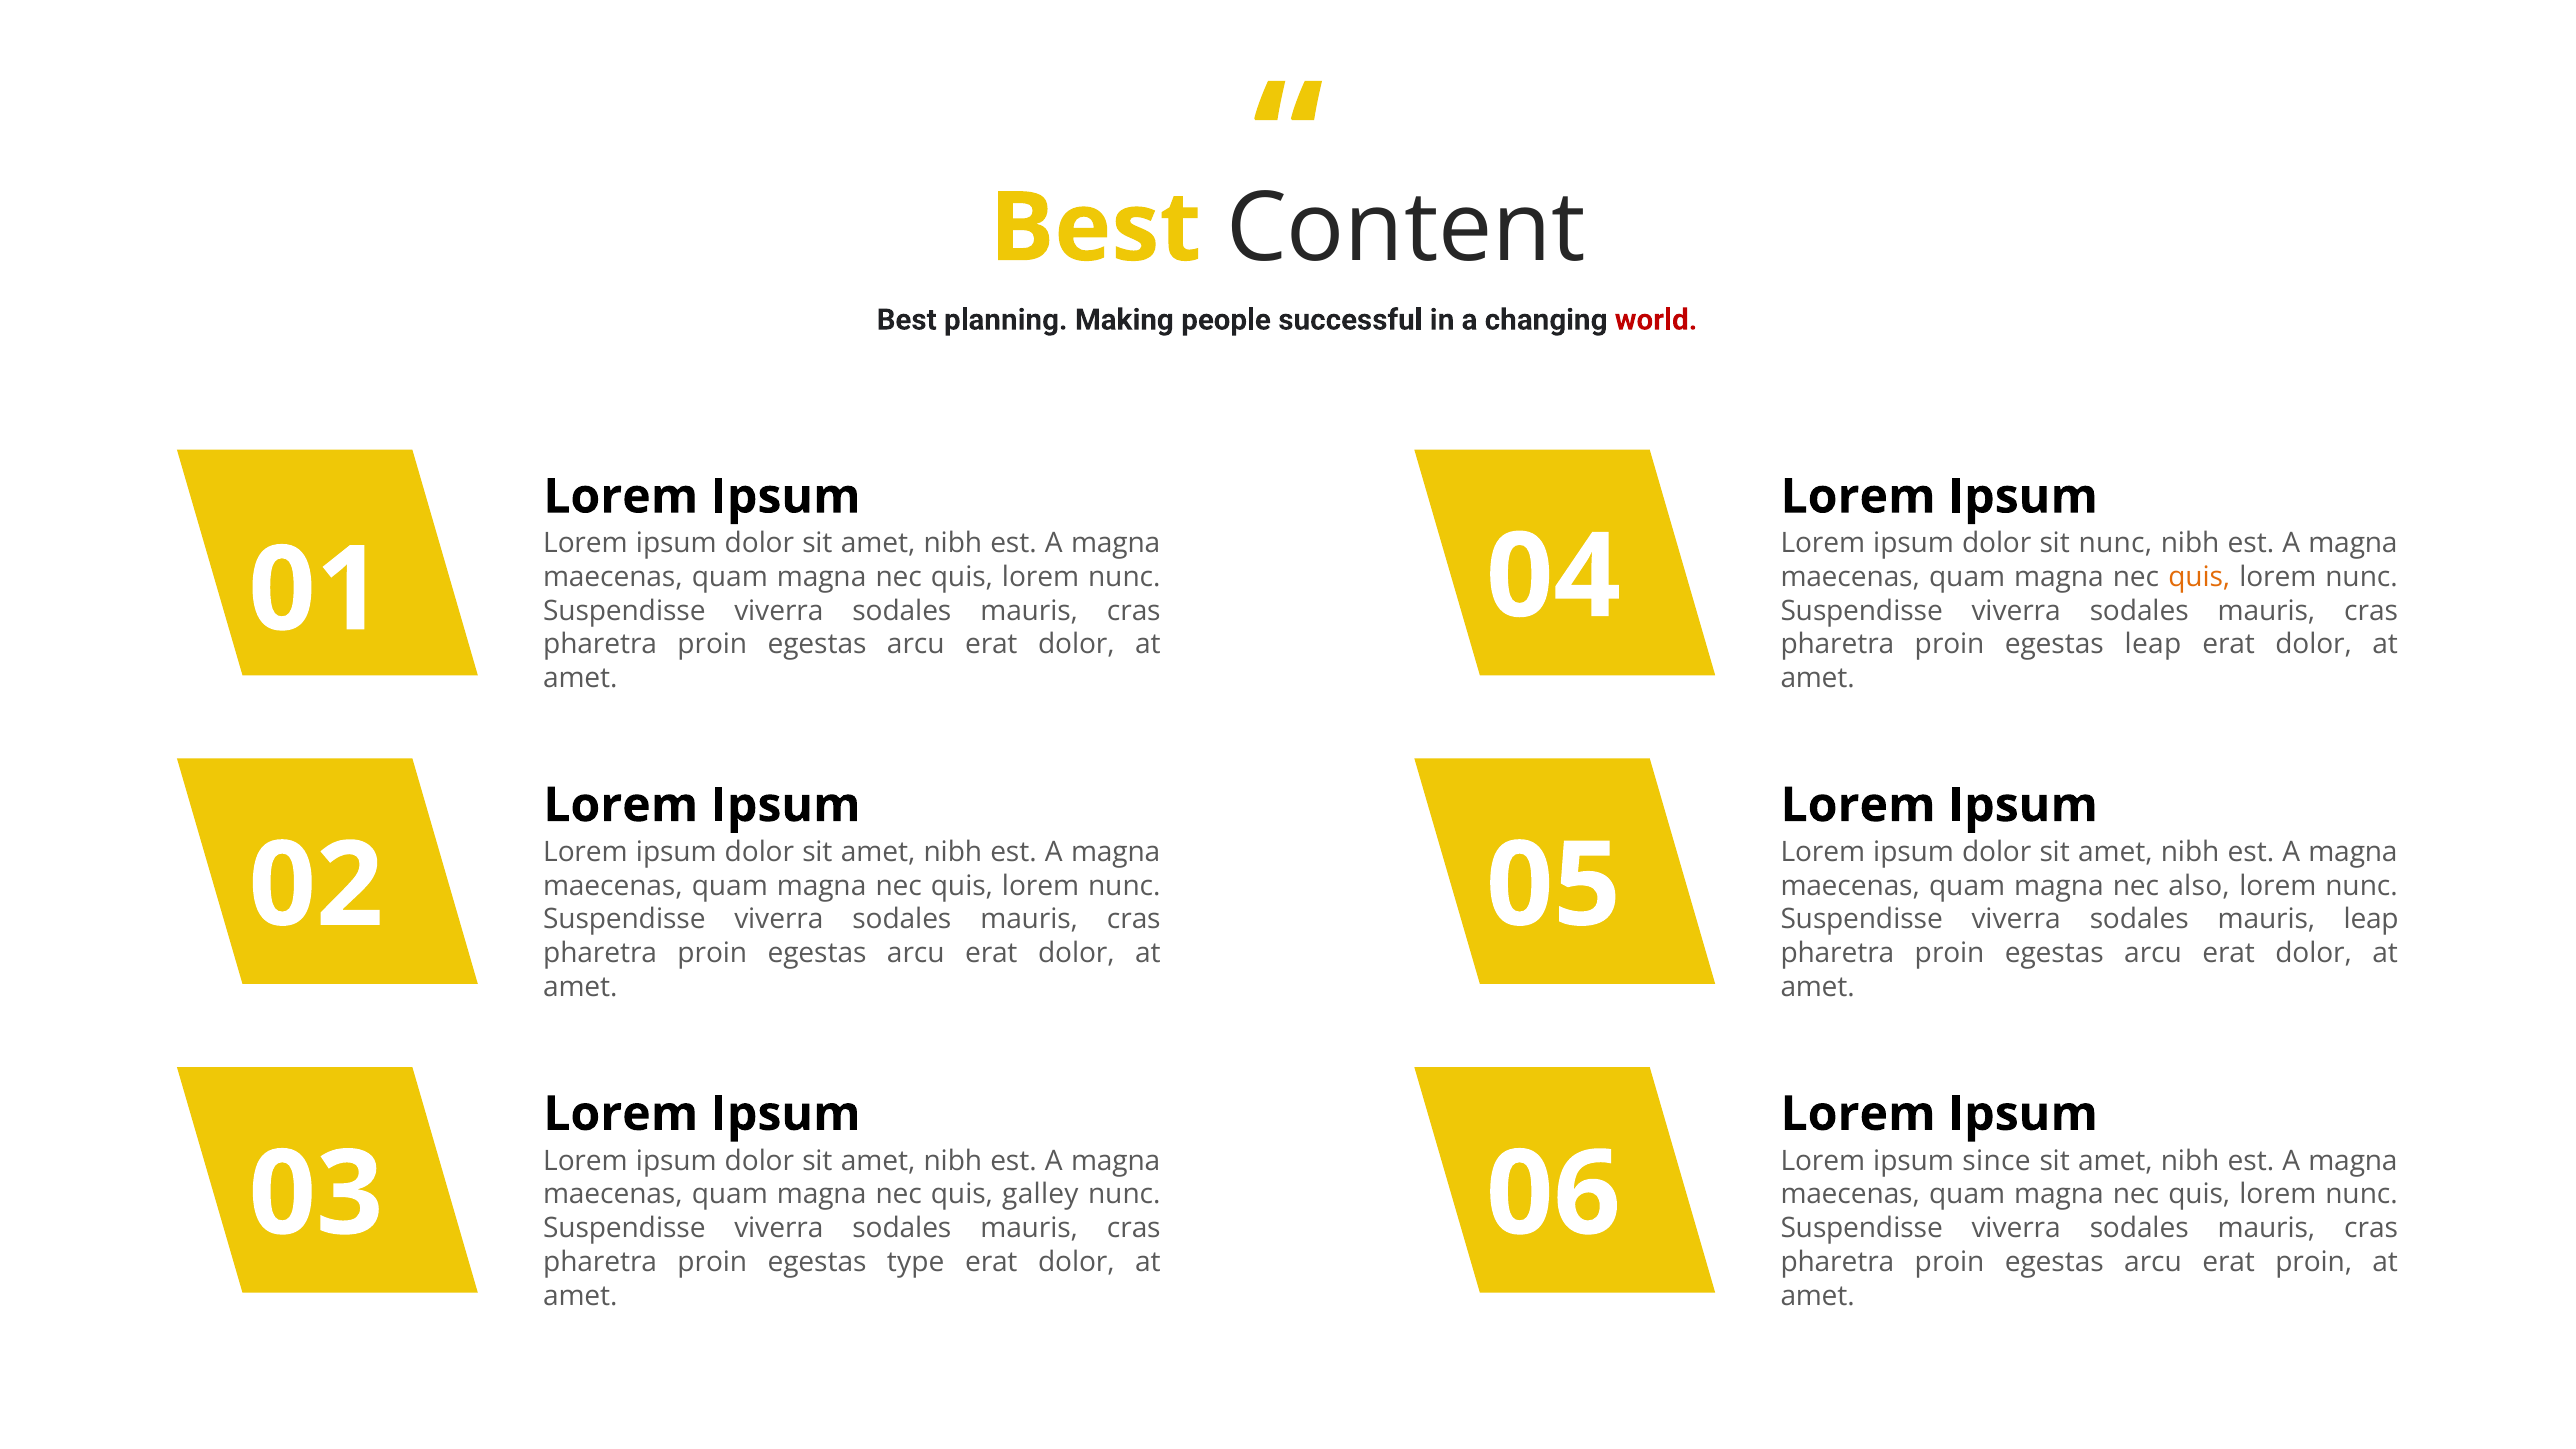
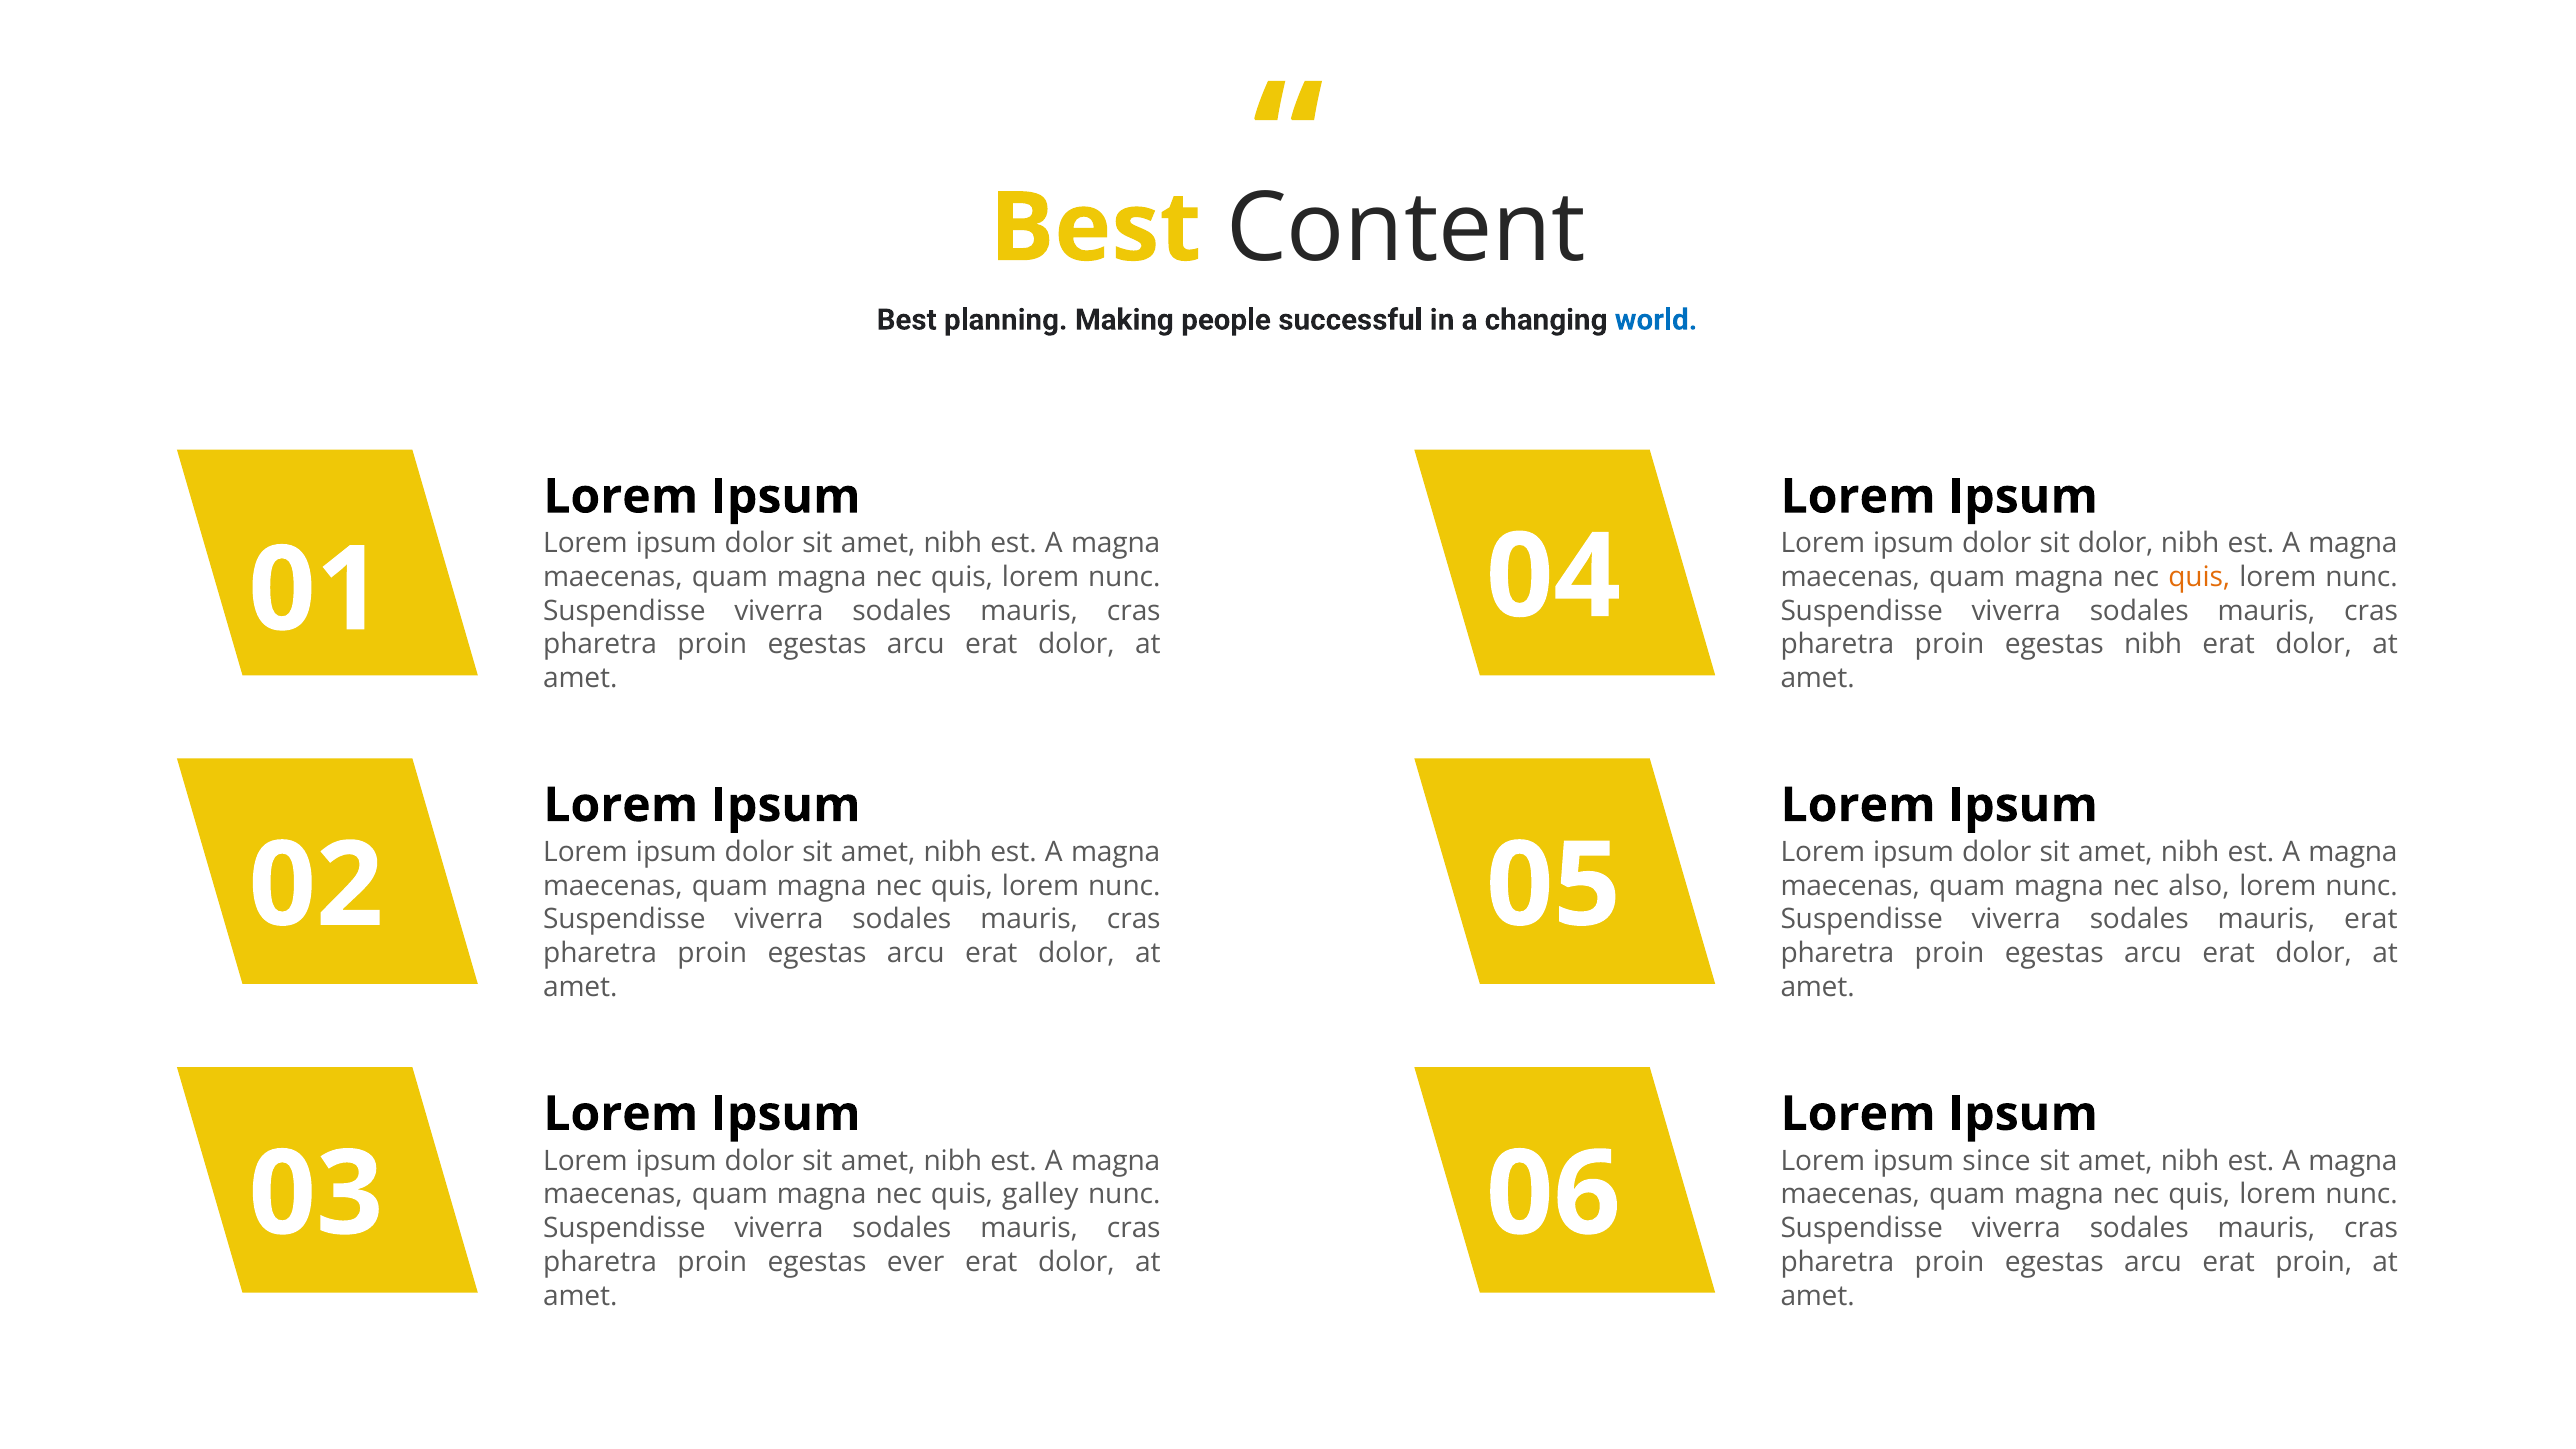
world colour: red -> blue (1656, 320)
sit nunc: nunc -> dolor (2116, 543)
egestas leap: leap -> nibh (2153, 645)
mauris leap: leap -> erat (2371, 920)
type: type -> ever (916, 1262)
